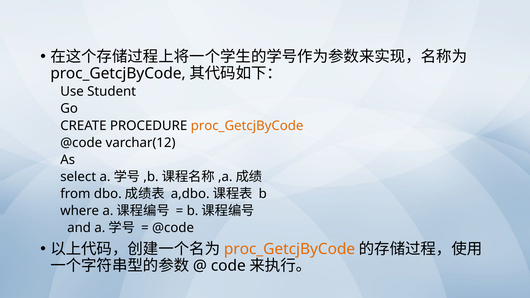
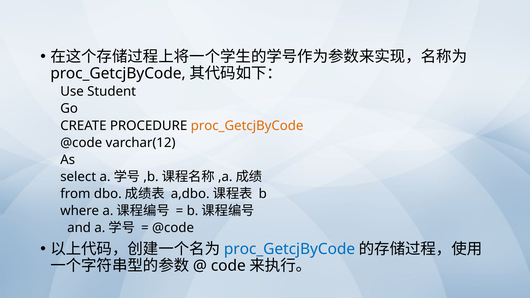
proc_GetcjByCode colour: orange -> blue (289, 249)
